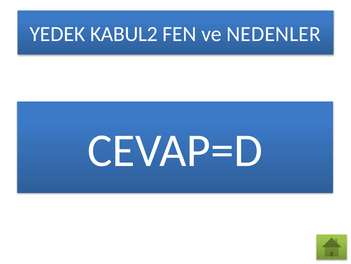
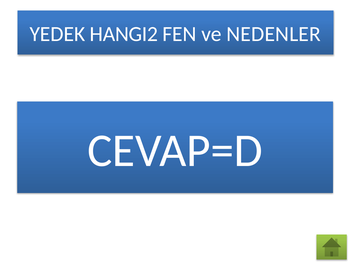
KABUL2: KABUL2 -> HANGI2 (124, 34)
